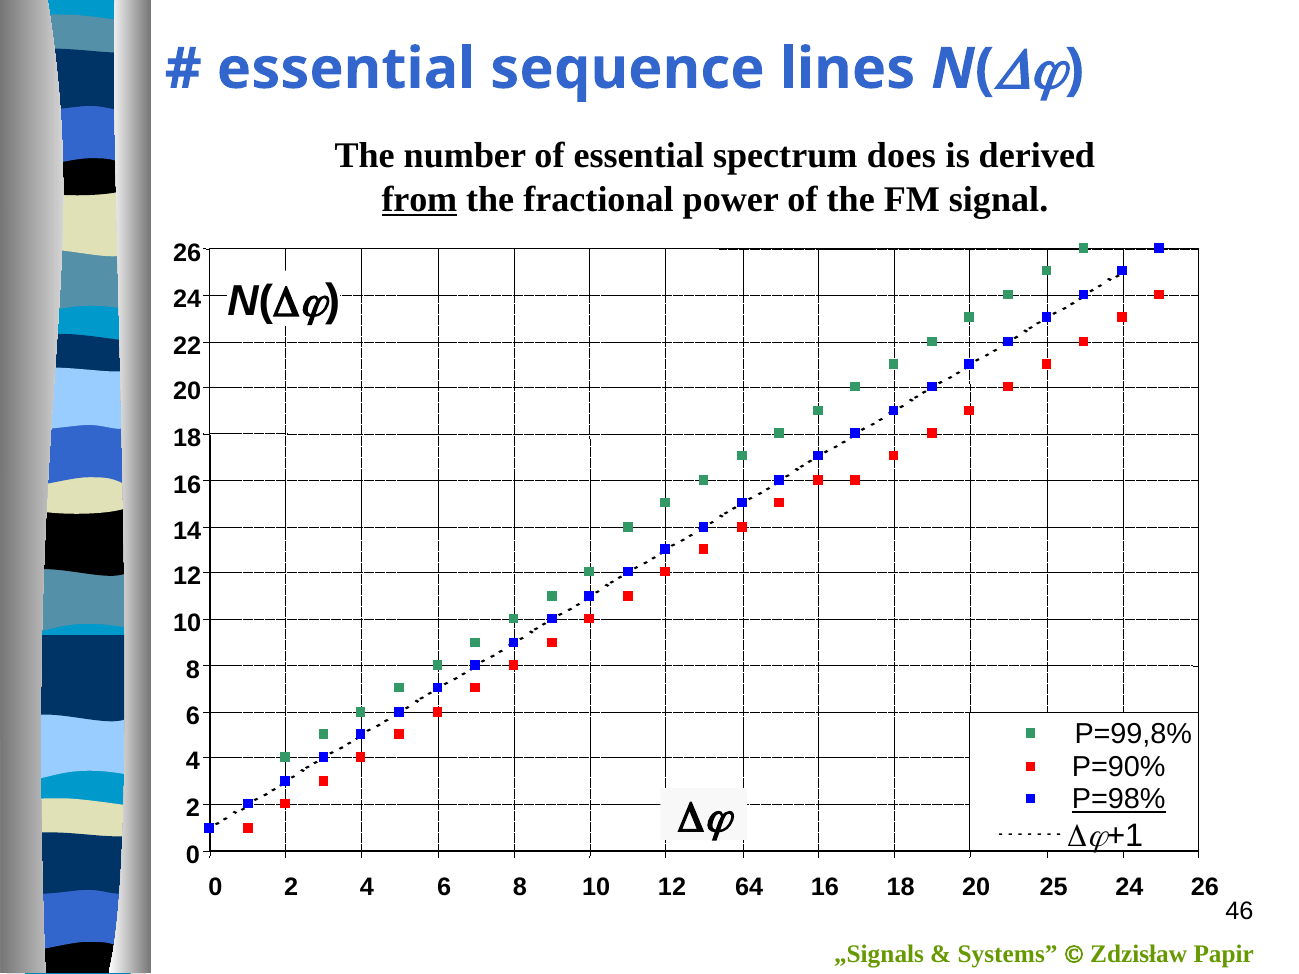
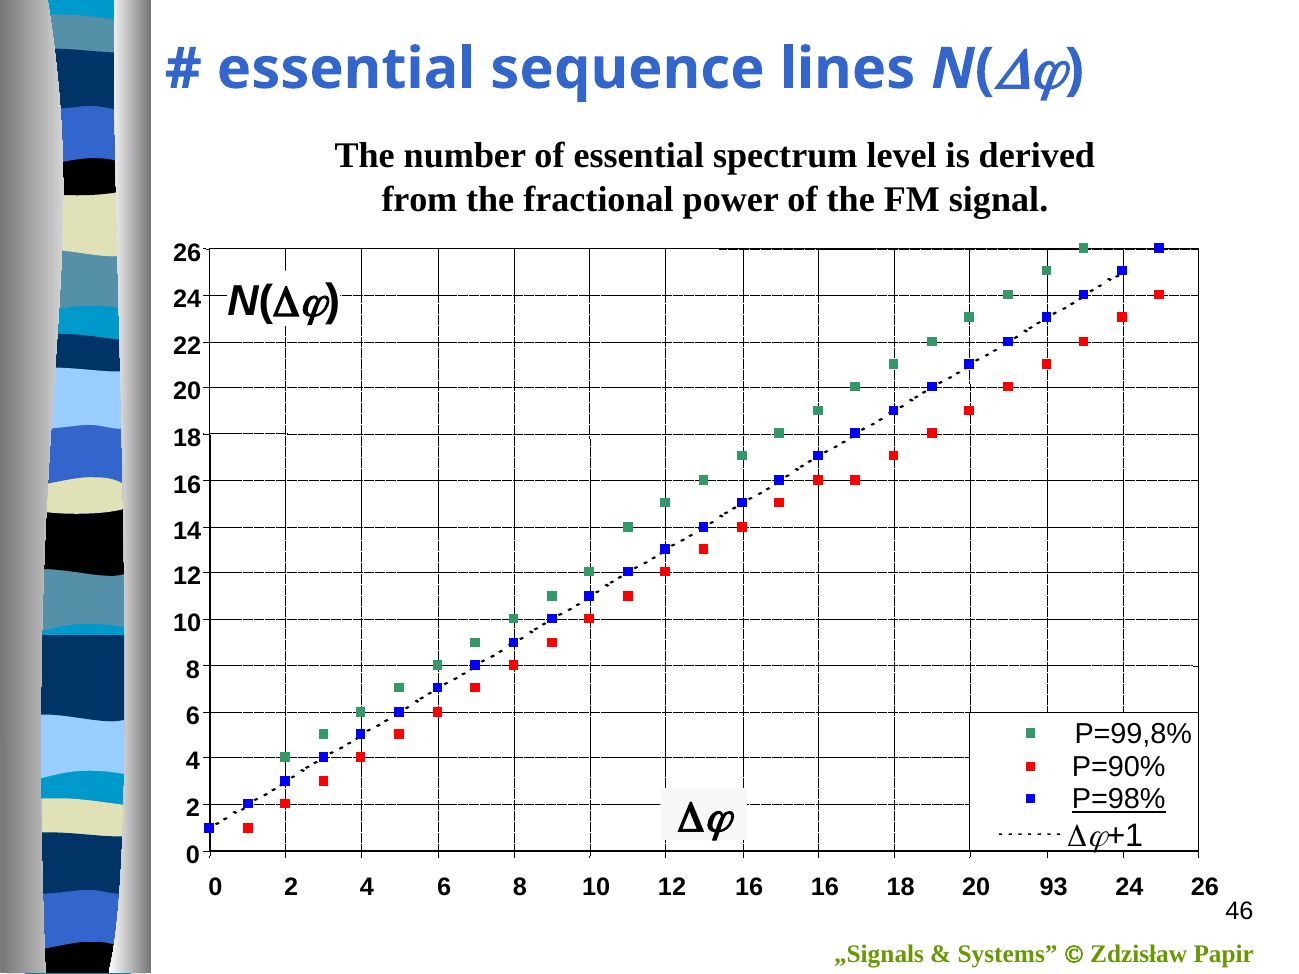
does: does -> level (902, 156)
from underline: present -> none (419, 199)
12 64: 64 -> 16 (749, 887)
25: 25 -> 93 (1054, 887)
